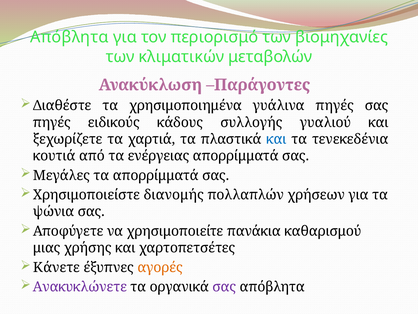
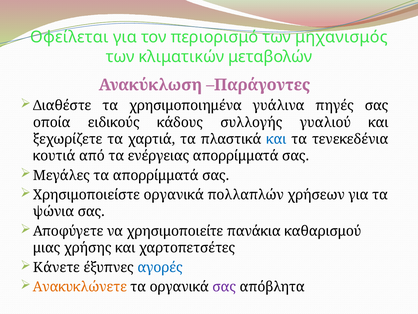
Απόβλητα: Απόβλητα -> Οφείλεται (69, 37)
βιομηχανίες: βιομηχανίες -> μηχανισμός (342, 37)
πηγές: πηγές -> οποία (52, 122)
Χρησιμοποιείστε διανομής: διανομής -> οργανικά (174, 195)
αγορές colour: orange -> blue (160, 267)
Ανακυκλώνετε colour: purple -> orange (80, 287)
